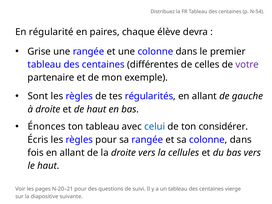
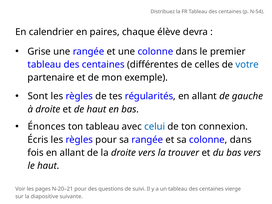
régularité: régularité -> calendrier (51, 32)
votre colour: purple -> blue (247, 65)
considérer: considérer -> connexion (223, 127)
cellules: cellules -> trouver (184, 153)
